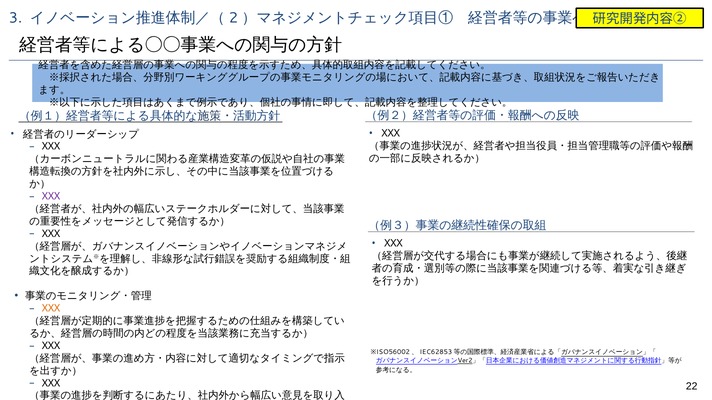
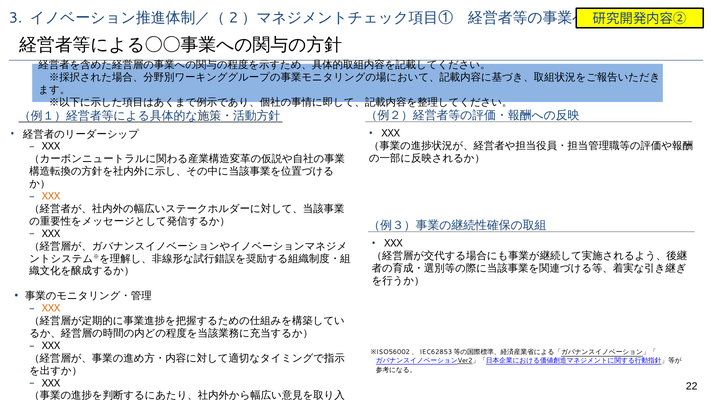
XXX colour: purple -> orange (51, 197)
